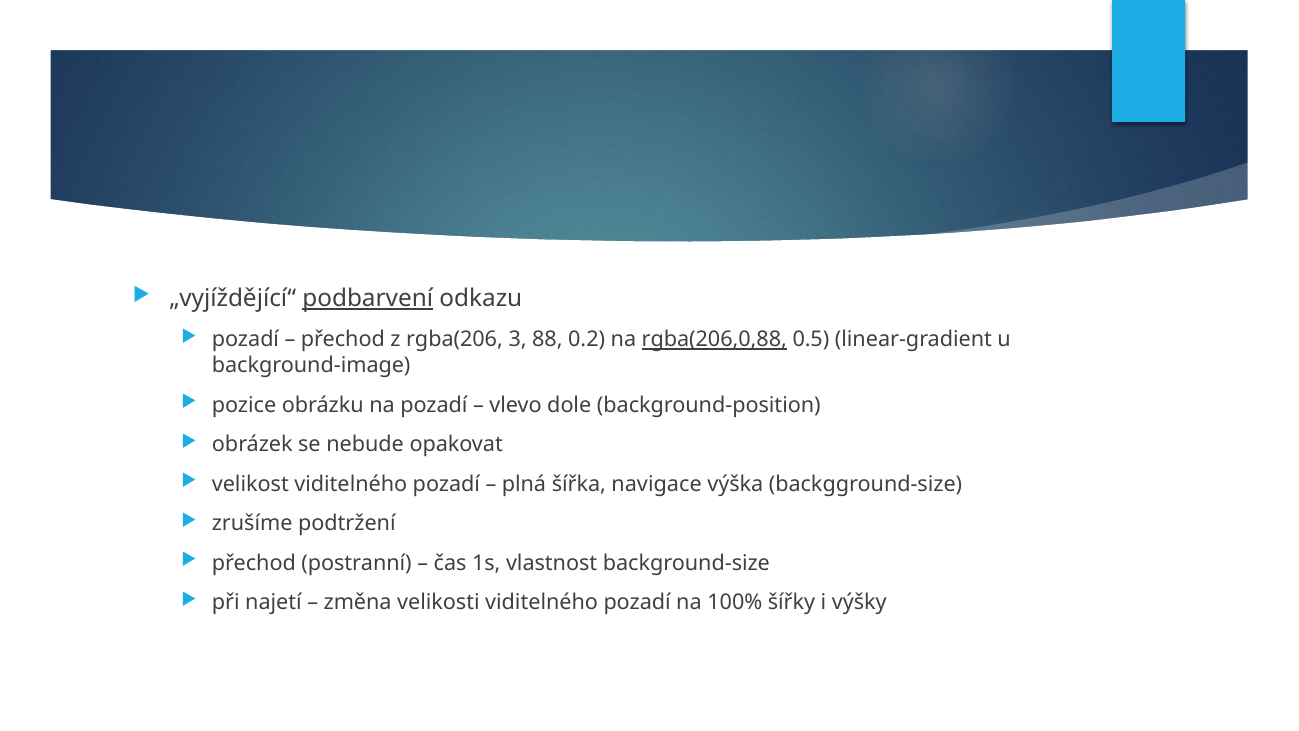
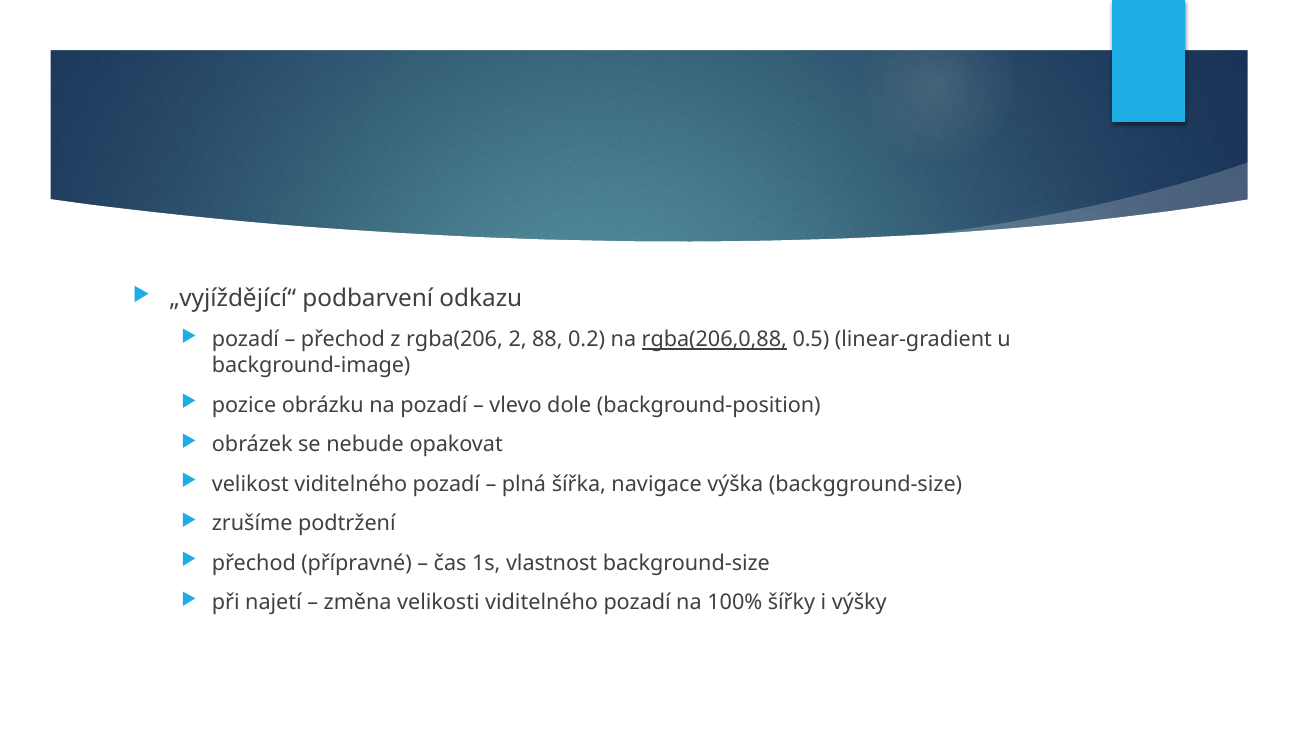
podbarvení underline: present -> none (368, 299)
3: 3 -> 2 (518, 339)
postranní: postranní -> přípravné (357, 563)
